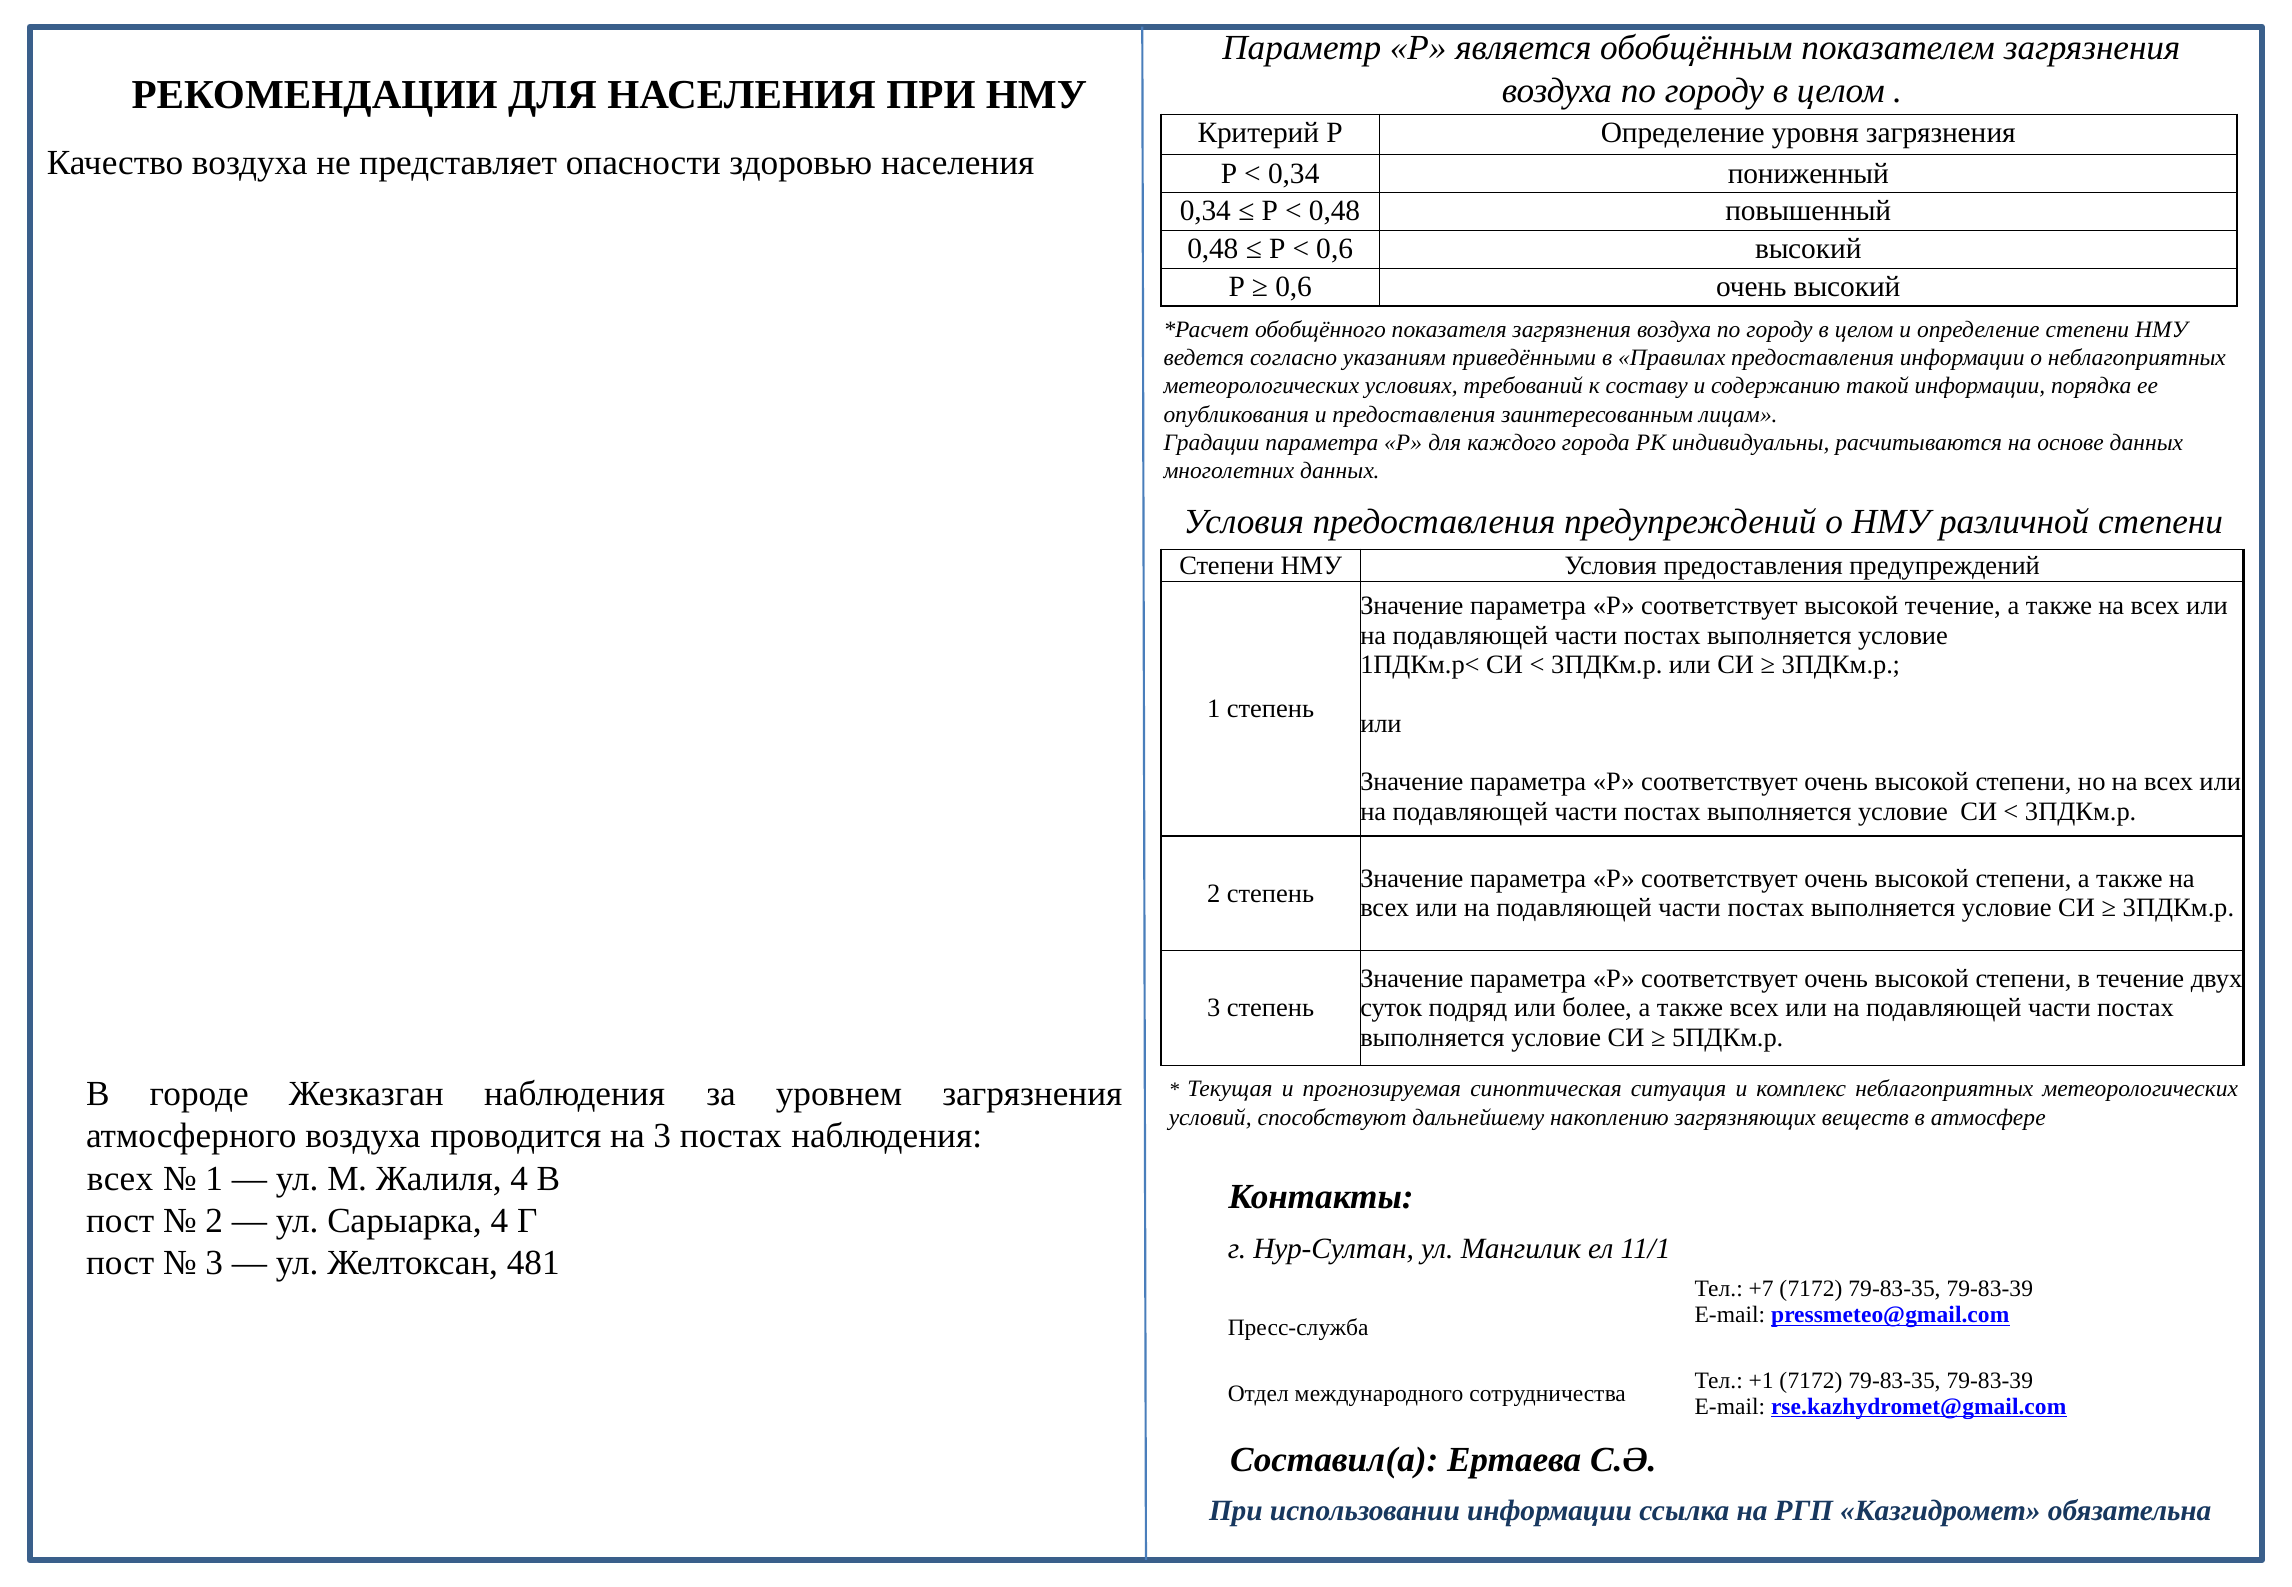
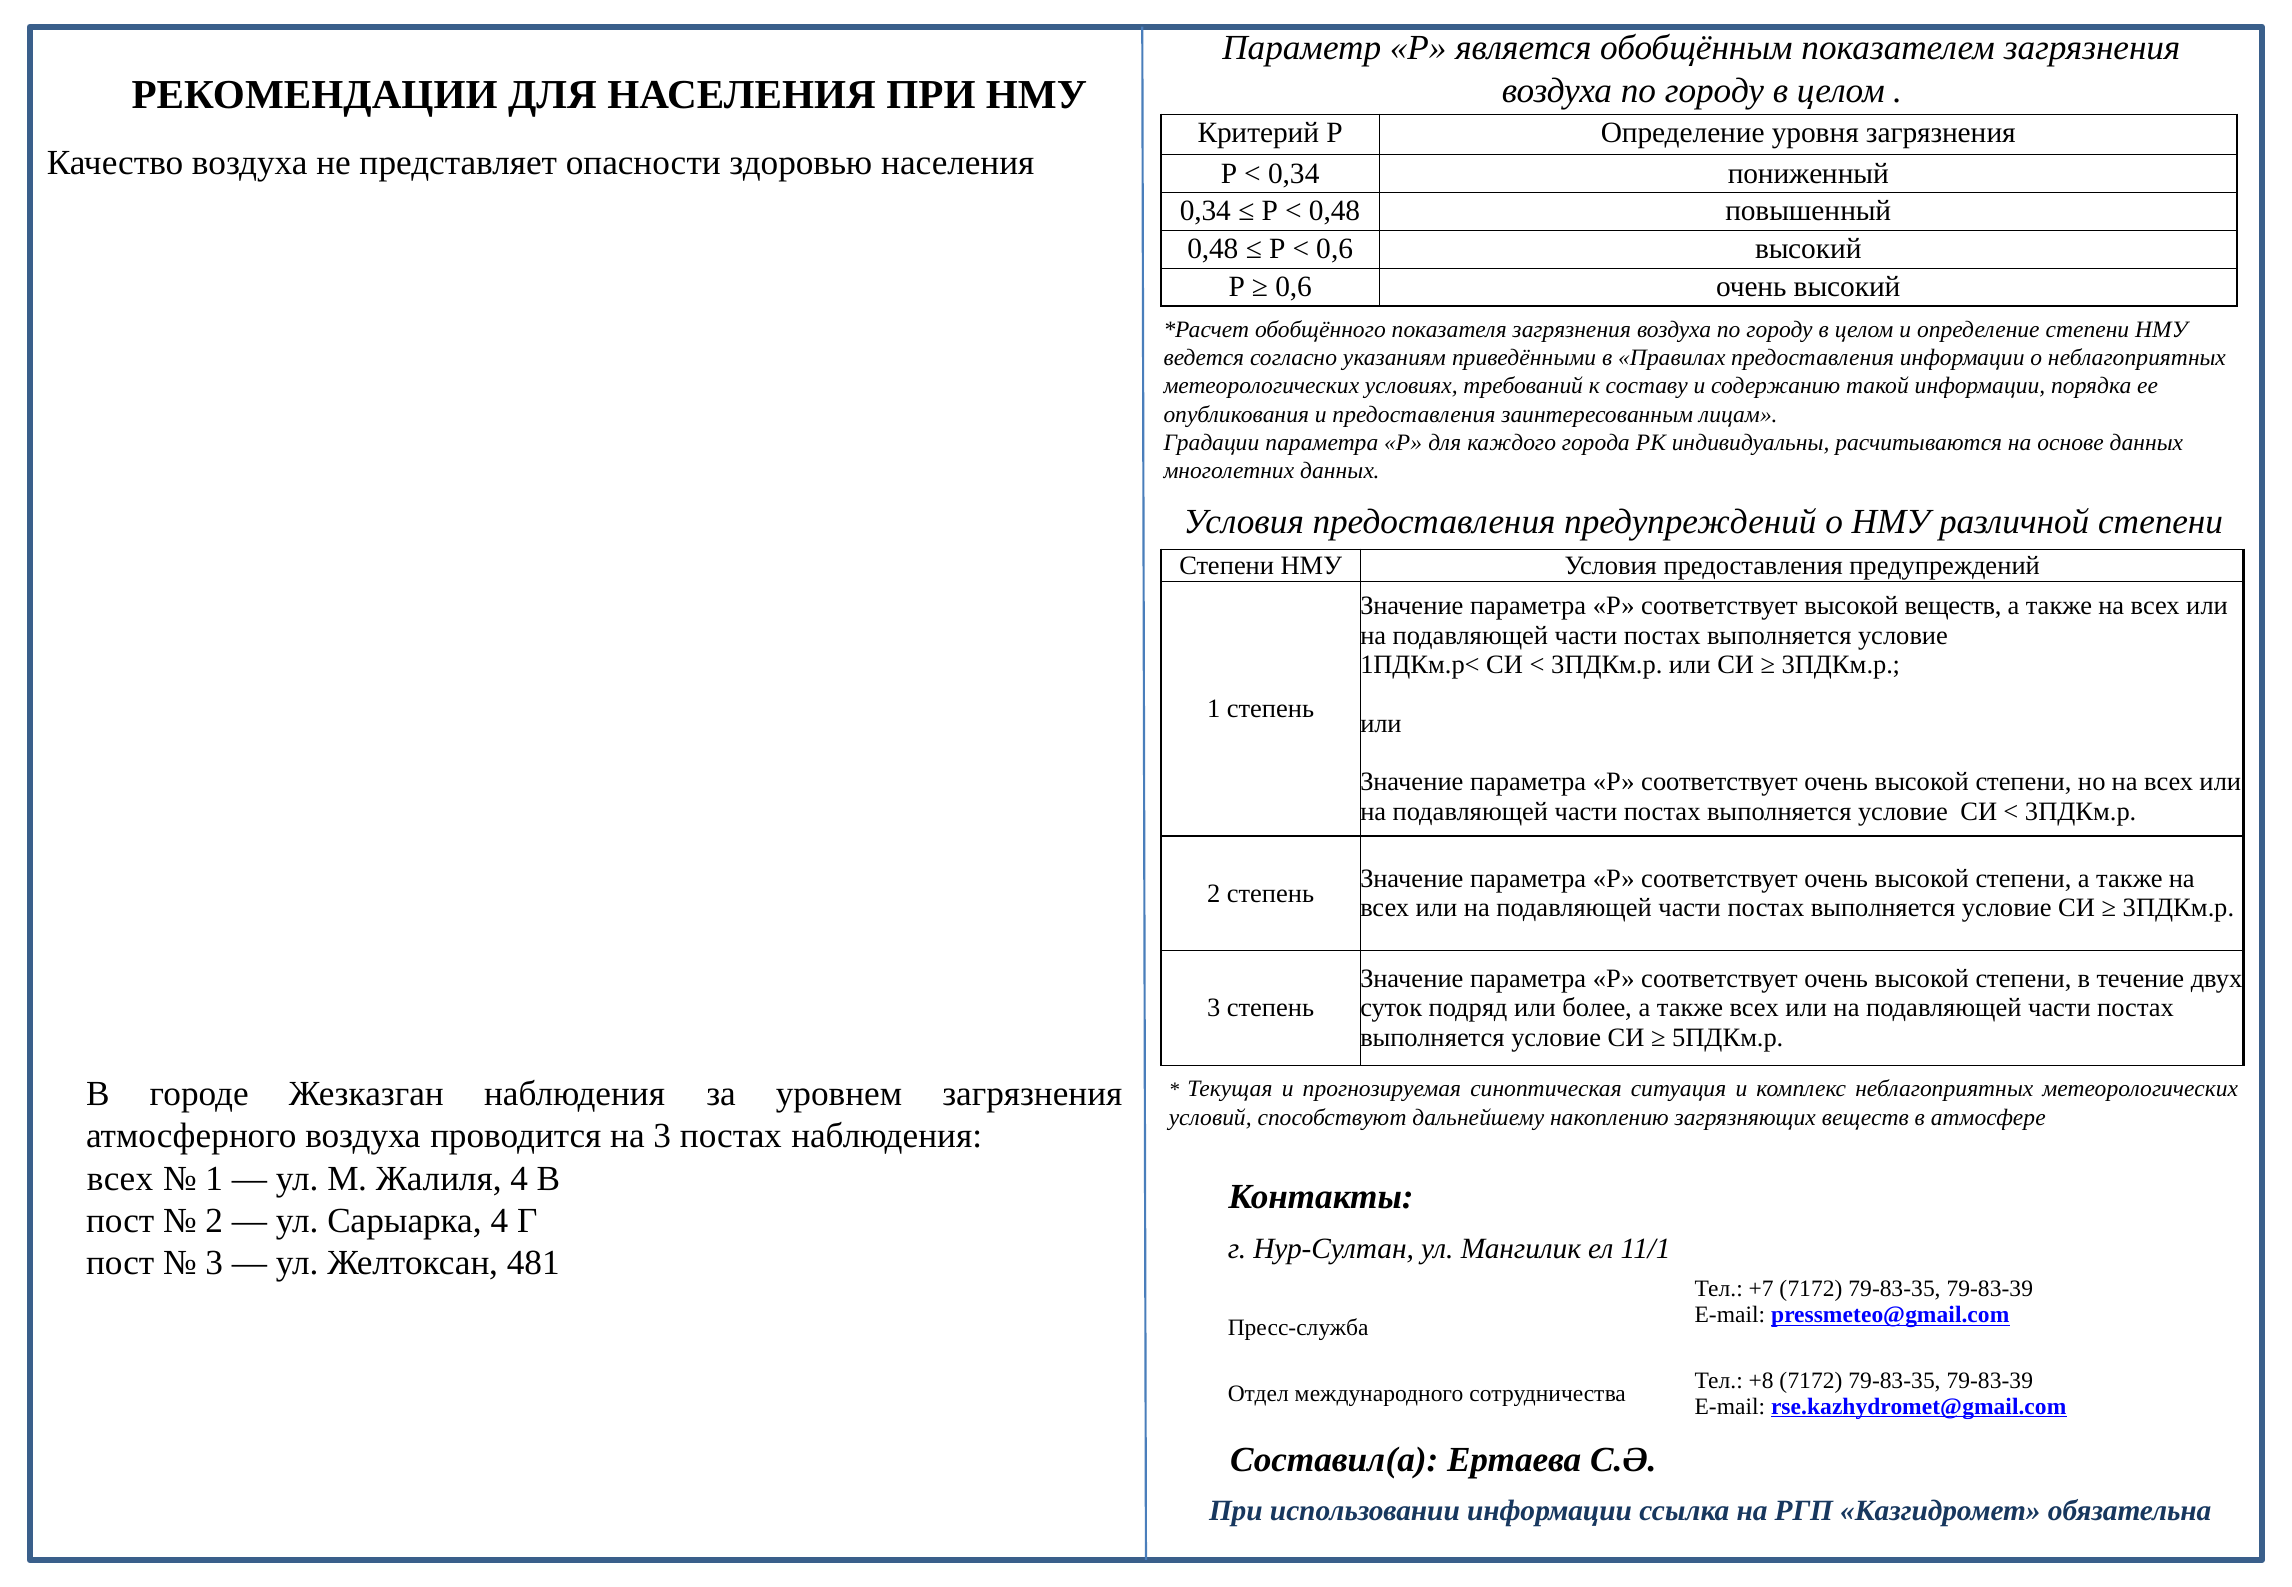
высокой течение: течение -> веществ (1953, 606)
+1: +1 -> +8 (1761, 1380)
